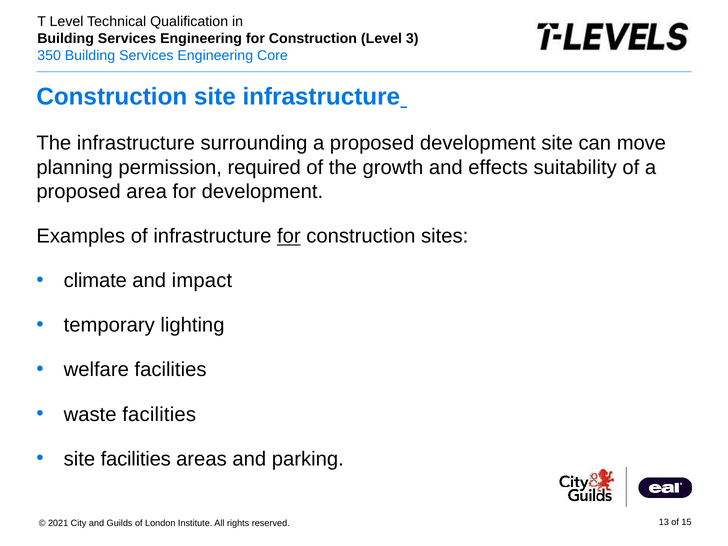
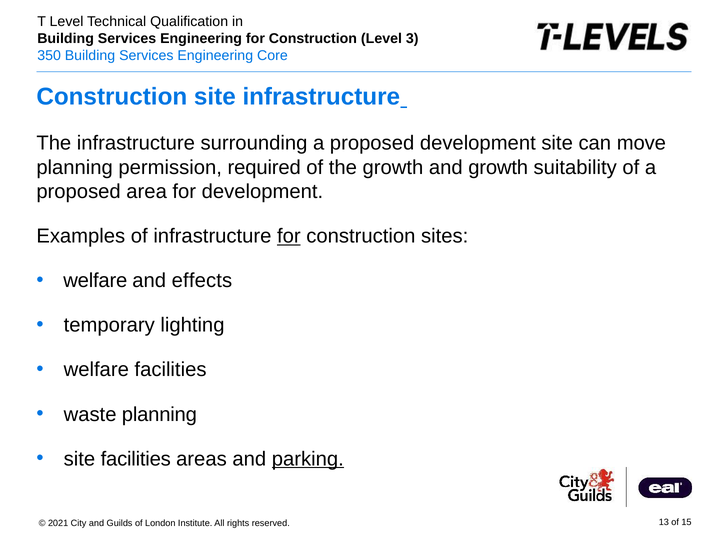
and effects: effects -> growth (498, 167)
climate: climate -> welfare (95, 281)
impact: impact -> effects (202, 281)
waste facilities: facilities -> planning (159, 414)
parking underline: none -> present (308, 459)
